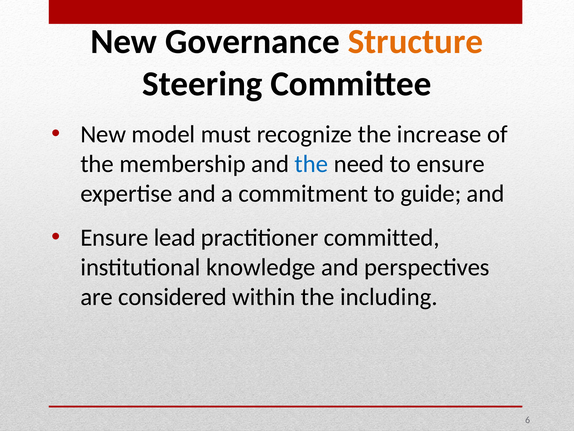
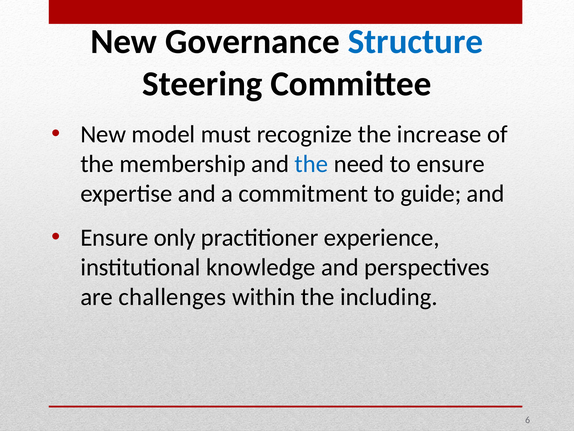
Structure colour: orange -> blue (415, 42)
lead: lead -> only (175, 238)
committed: committed -> experience (382, 238)
considered: considered -> challenges (172, 297)
